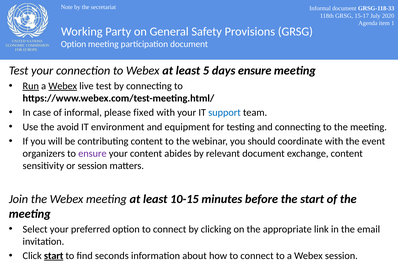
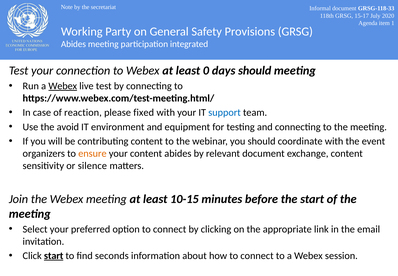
Option: Option -> Abides (73, 44)
participation document: document -> integrated (189, 44)
5: 5 -> 0 (206, 70)
days ensure: ensure -> should (255, 70)
Run underline: present -> none (31, 86)
of informal: informal -> reaction (83, 112)
ensure colour: purple -> orange (92, 153)
or session: session -> silence (92, 165)
